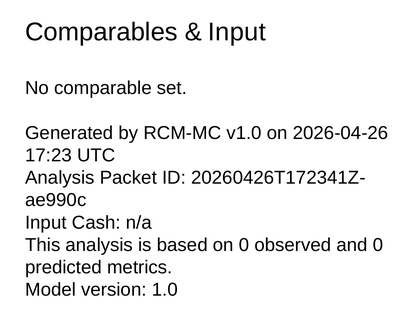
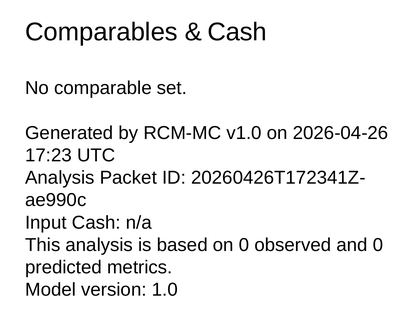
Input: Input -> Cash (237, 32)
